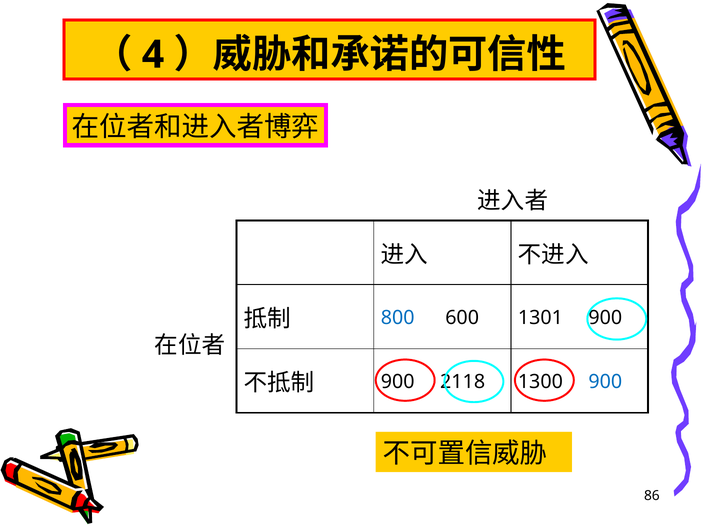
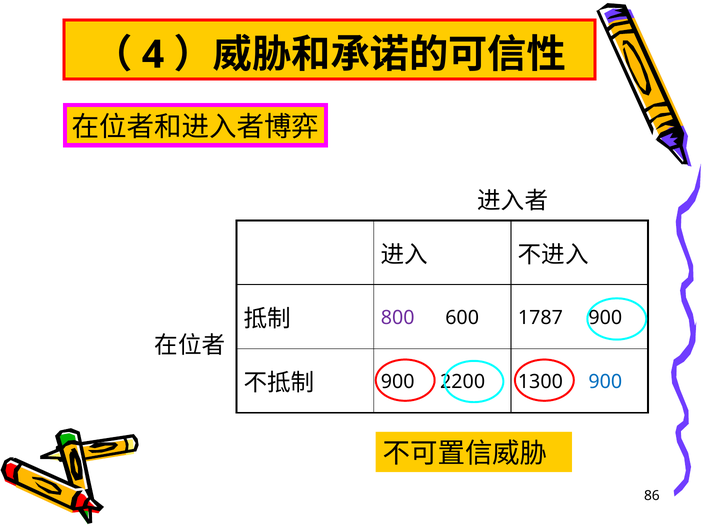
800 colour: blue -> purple (398, 318)
1301: 1301 -> 1787 (540, 318)
2118: 2118 -> 2200 (463, 382)
